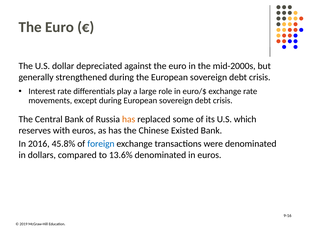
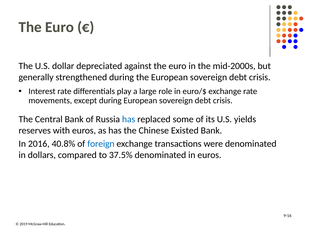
has colour: orange -> blue (129, 119)
which: which -> yields (245, 119)
45.8%: 45.8% -> 40.8% (63, 144)
13.6%: 13.6% -> 37.5% (121, 155)
